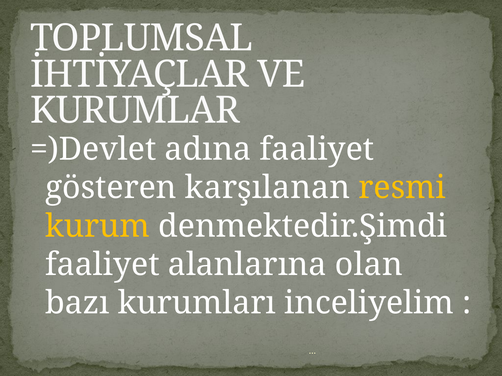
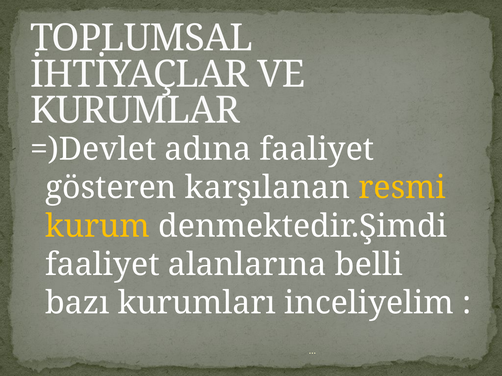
olan: olan -> belli (369, 265)
